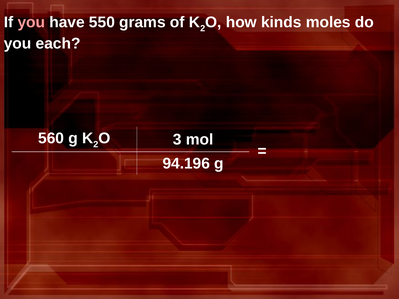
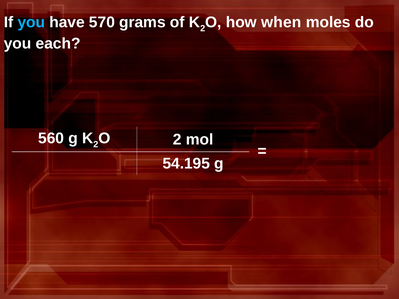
you colour: pink -> light blue (31, 22)
550: 550 -> 570 (102, 22)
kinds: kinds -> when (281, 22)
3: 3 -> 2 (177, 140)
94.196: 94.196 -> 54.195 (186, 164)
